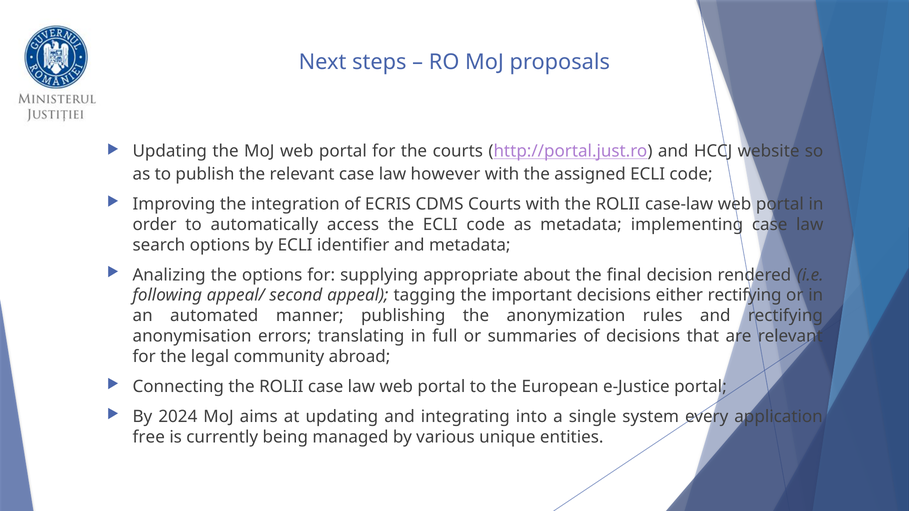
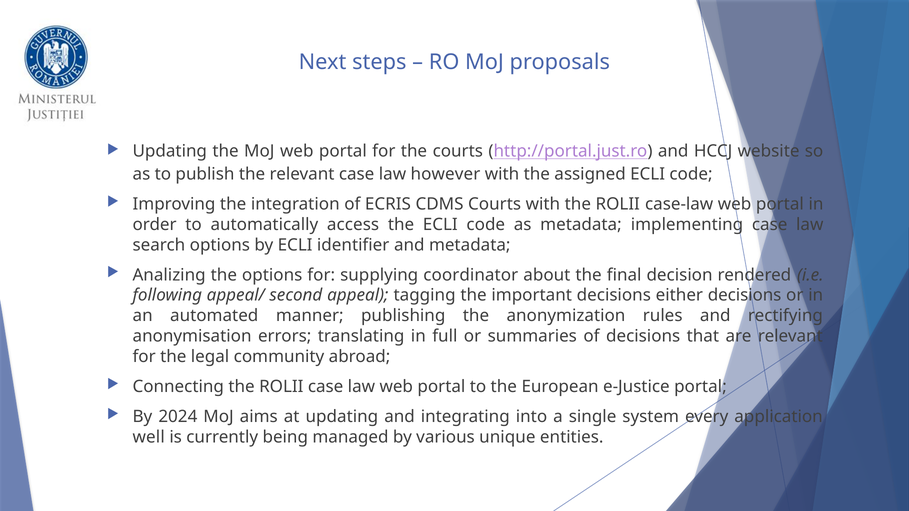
appropriate: appropriate -> coordinator (471, 275)
either rectifying: rectifying -> decisions (745, 296)
free: free -> well (149, 437)
